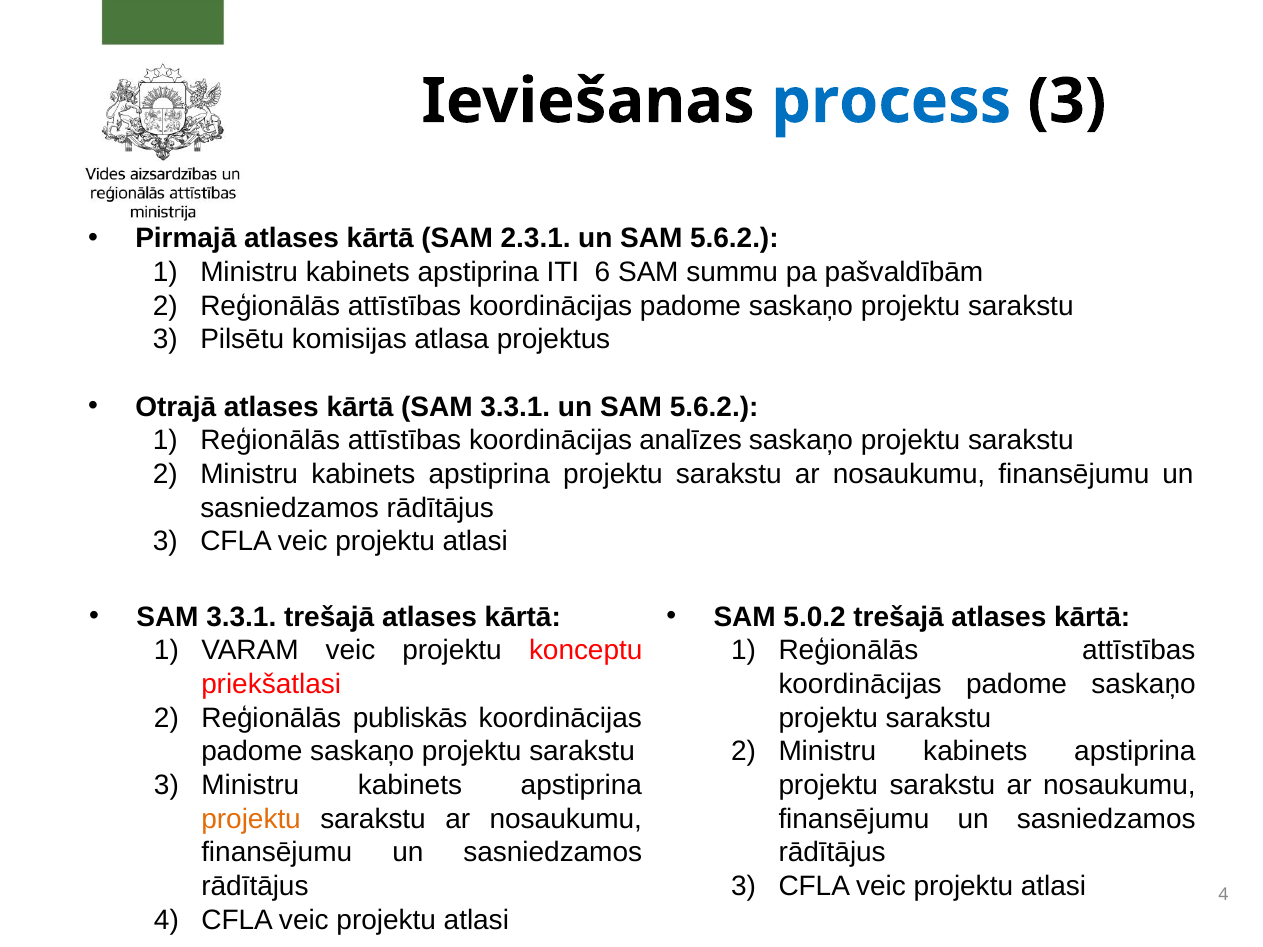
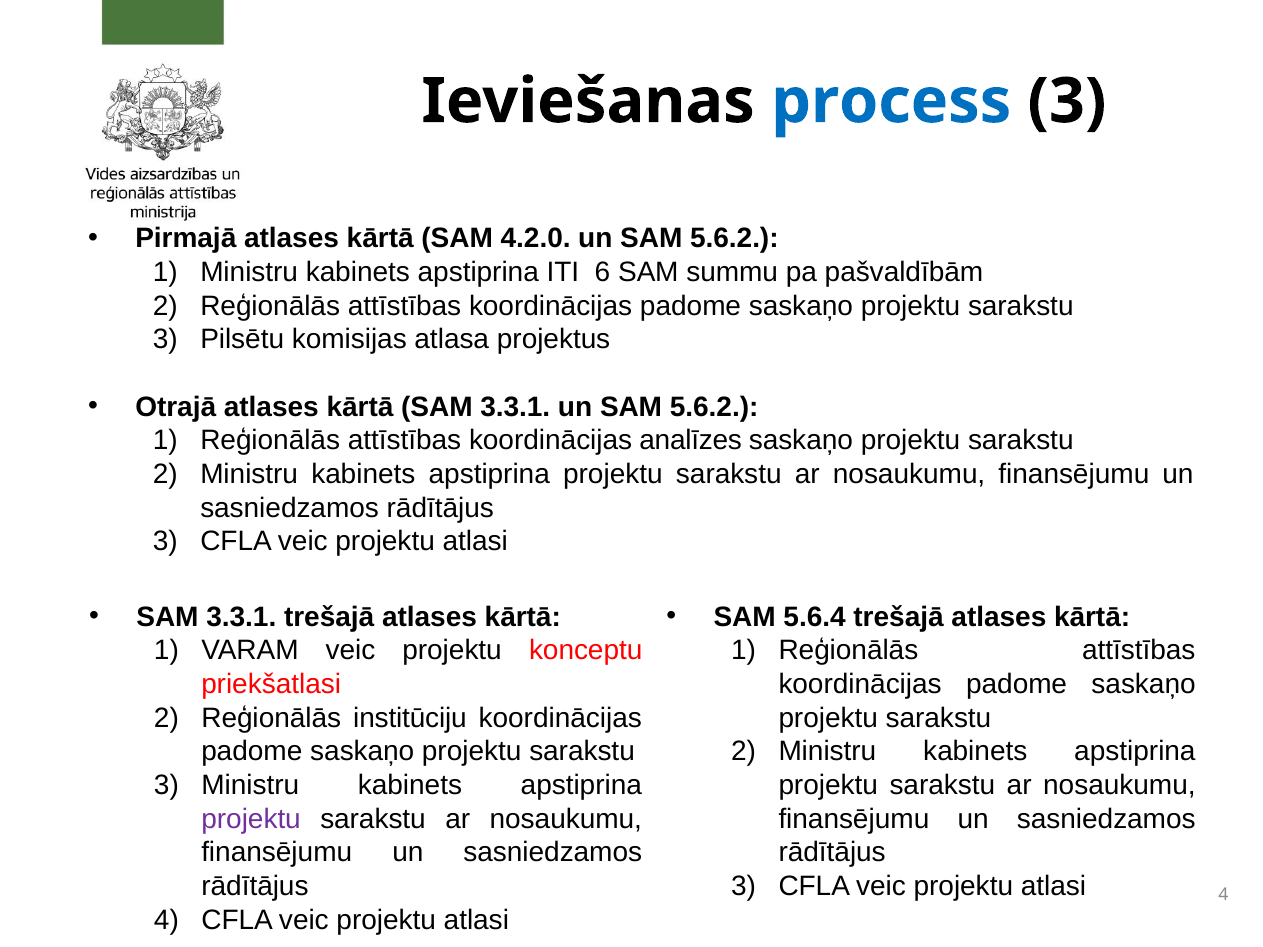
2.3.1: 2.3.1 -> 4.2.0 (536, 239)
5.0.2: 5.0.2 -> 5.6.4 (815, 617)
publiskās: publiskās -> institūciju (410, 718)
projektu colour: orange -> purple (251, 819)
